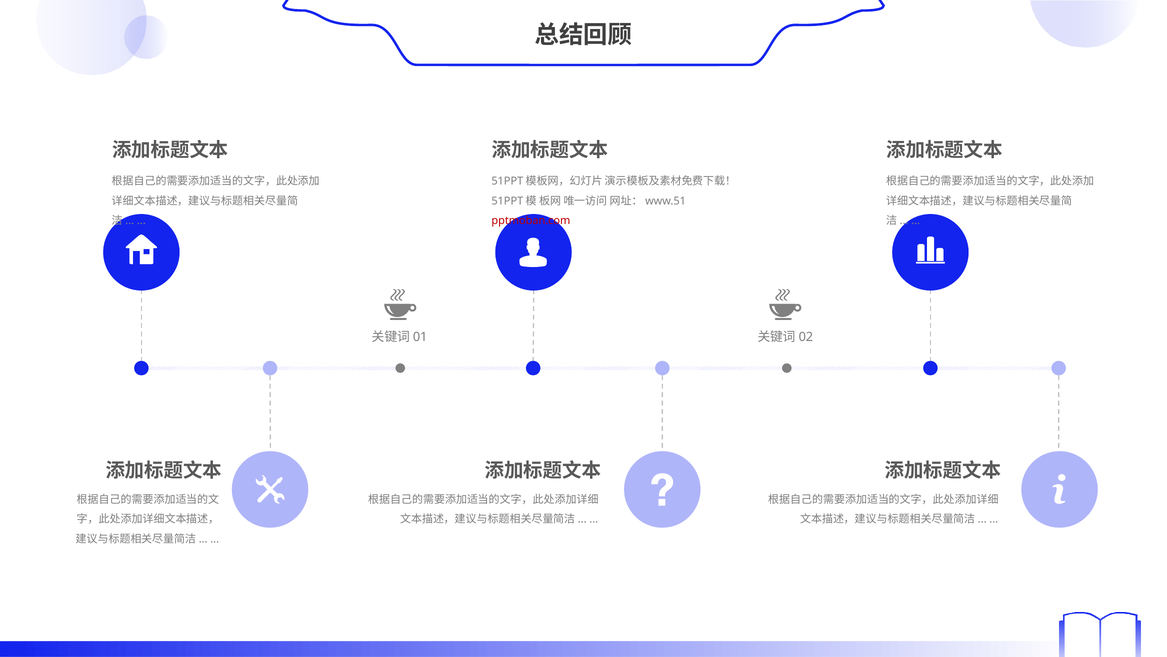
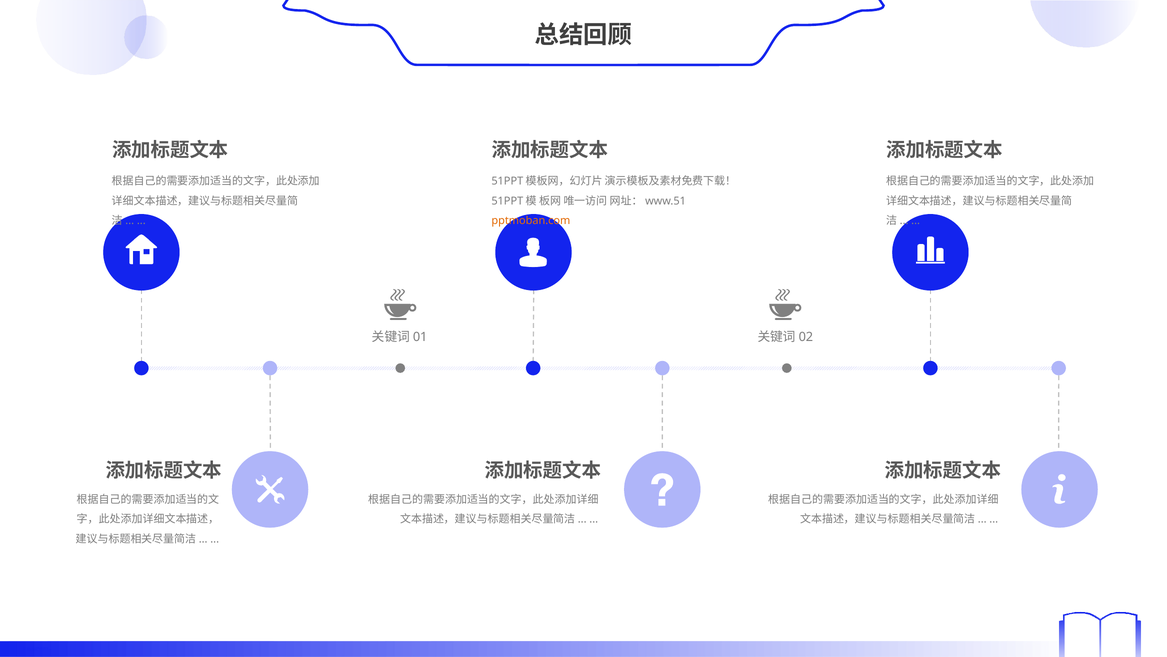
pptmoban.com colour: red -> orange (531, 221)
